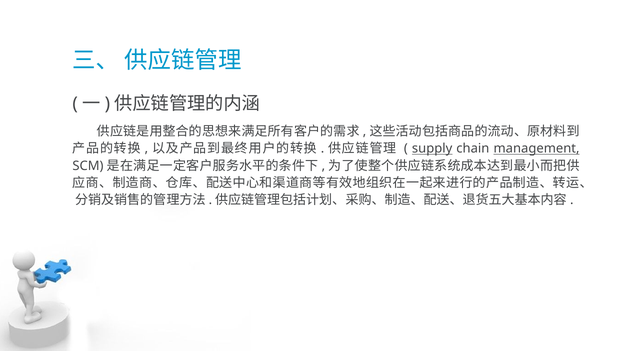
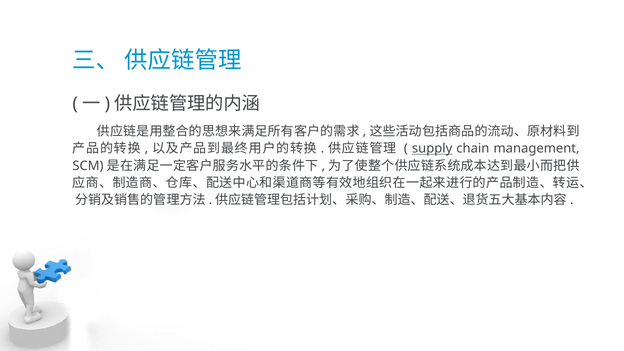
management underline: present -> none (537, 149)
